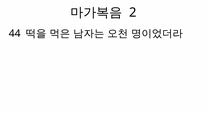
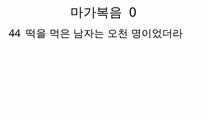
2: 2 -> 0 (133, 12)
